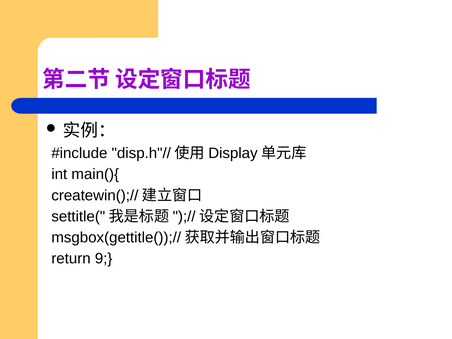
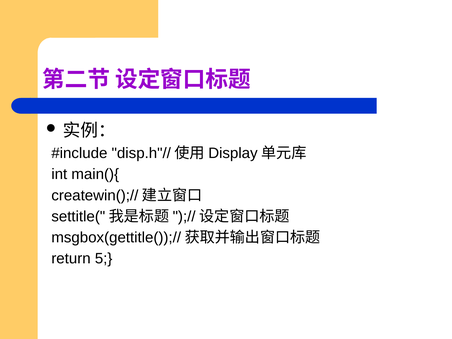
9: 9 -> 5 (104, 259)
